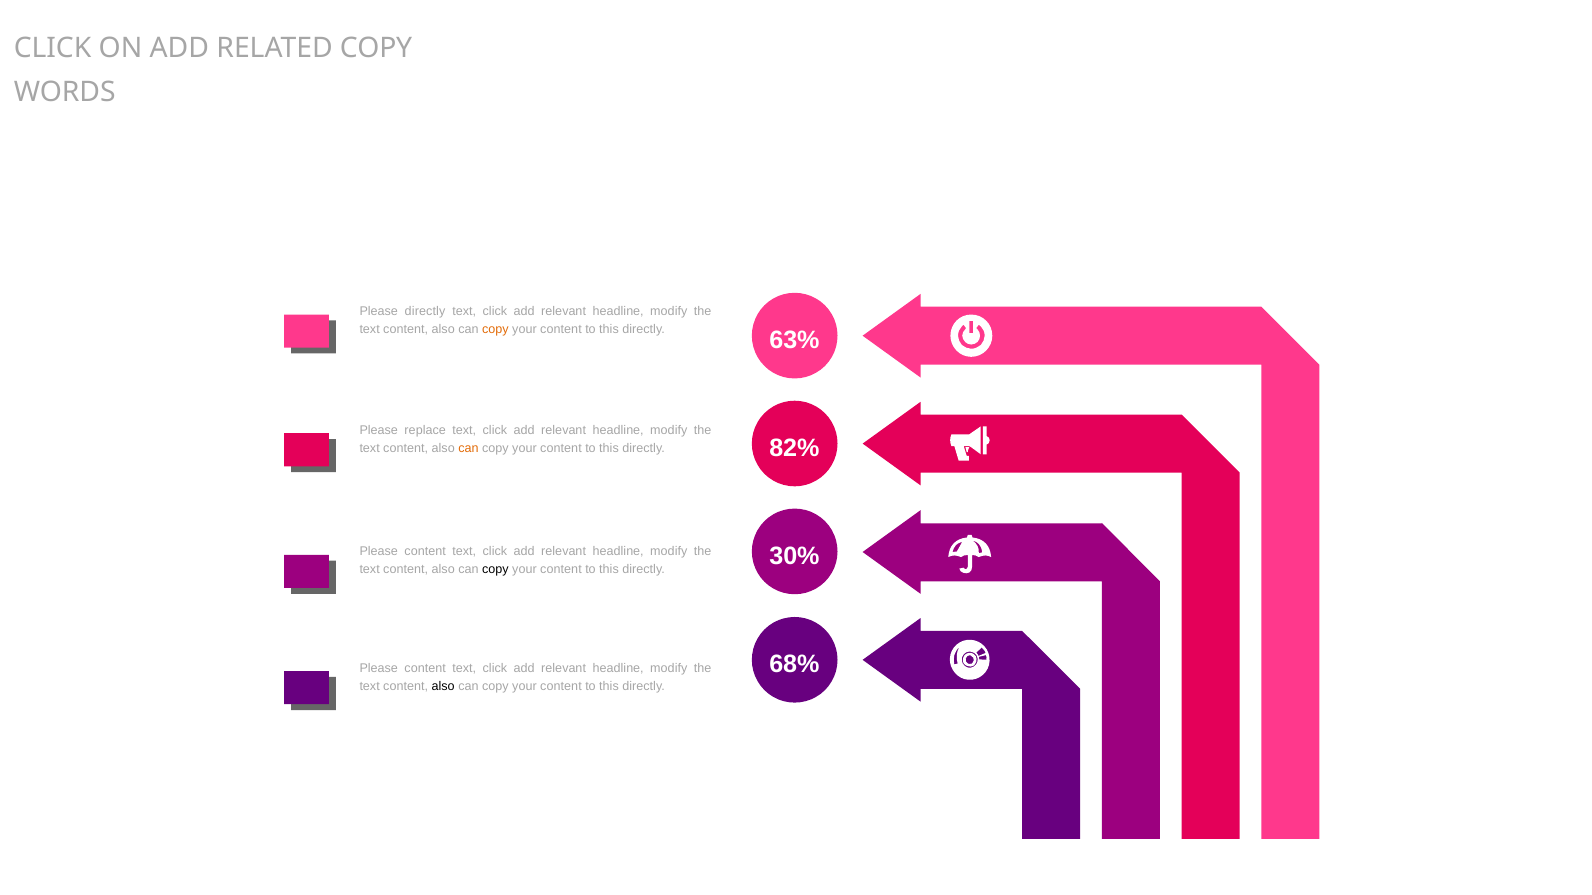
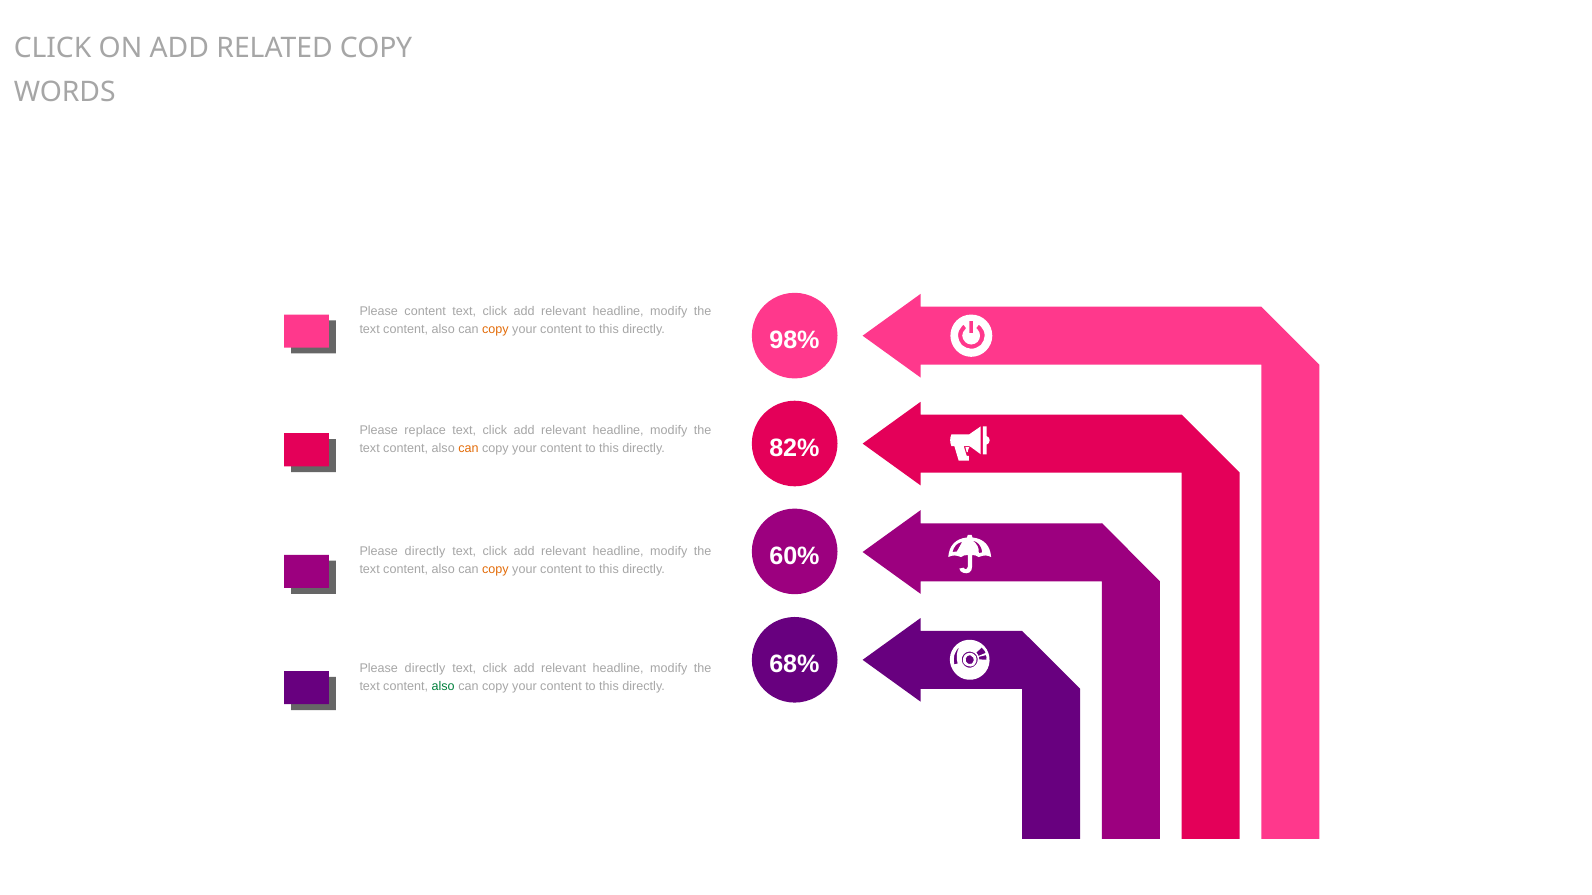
Please directly: directly -> content (425, 312)
63%: 63% -> 98% (795, 340)
30%: 30% -> 60% (795, 557)
content: content -> directly (425, 552)
copy colour: black -> orange (495, 570)
content: content -> directly (425, 668)
also colour: black -> green (443, 686)
